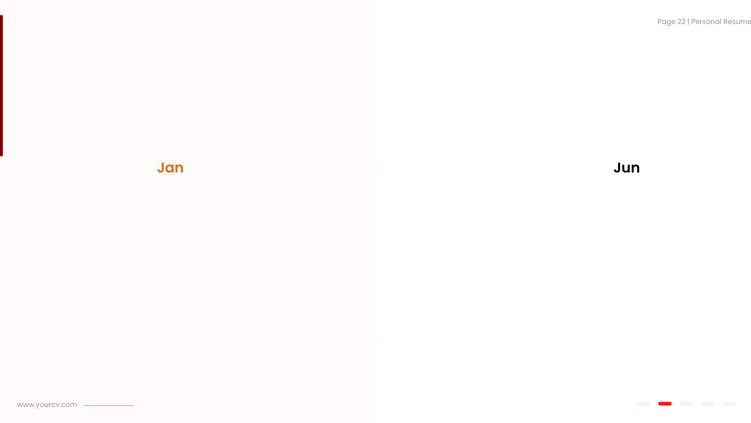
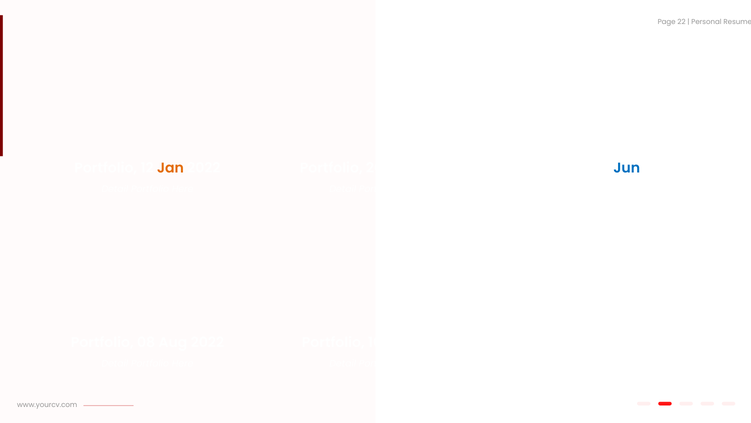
Jun colour: black -> blue (627, 168)
